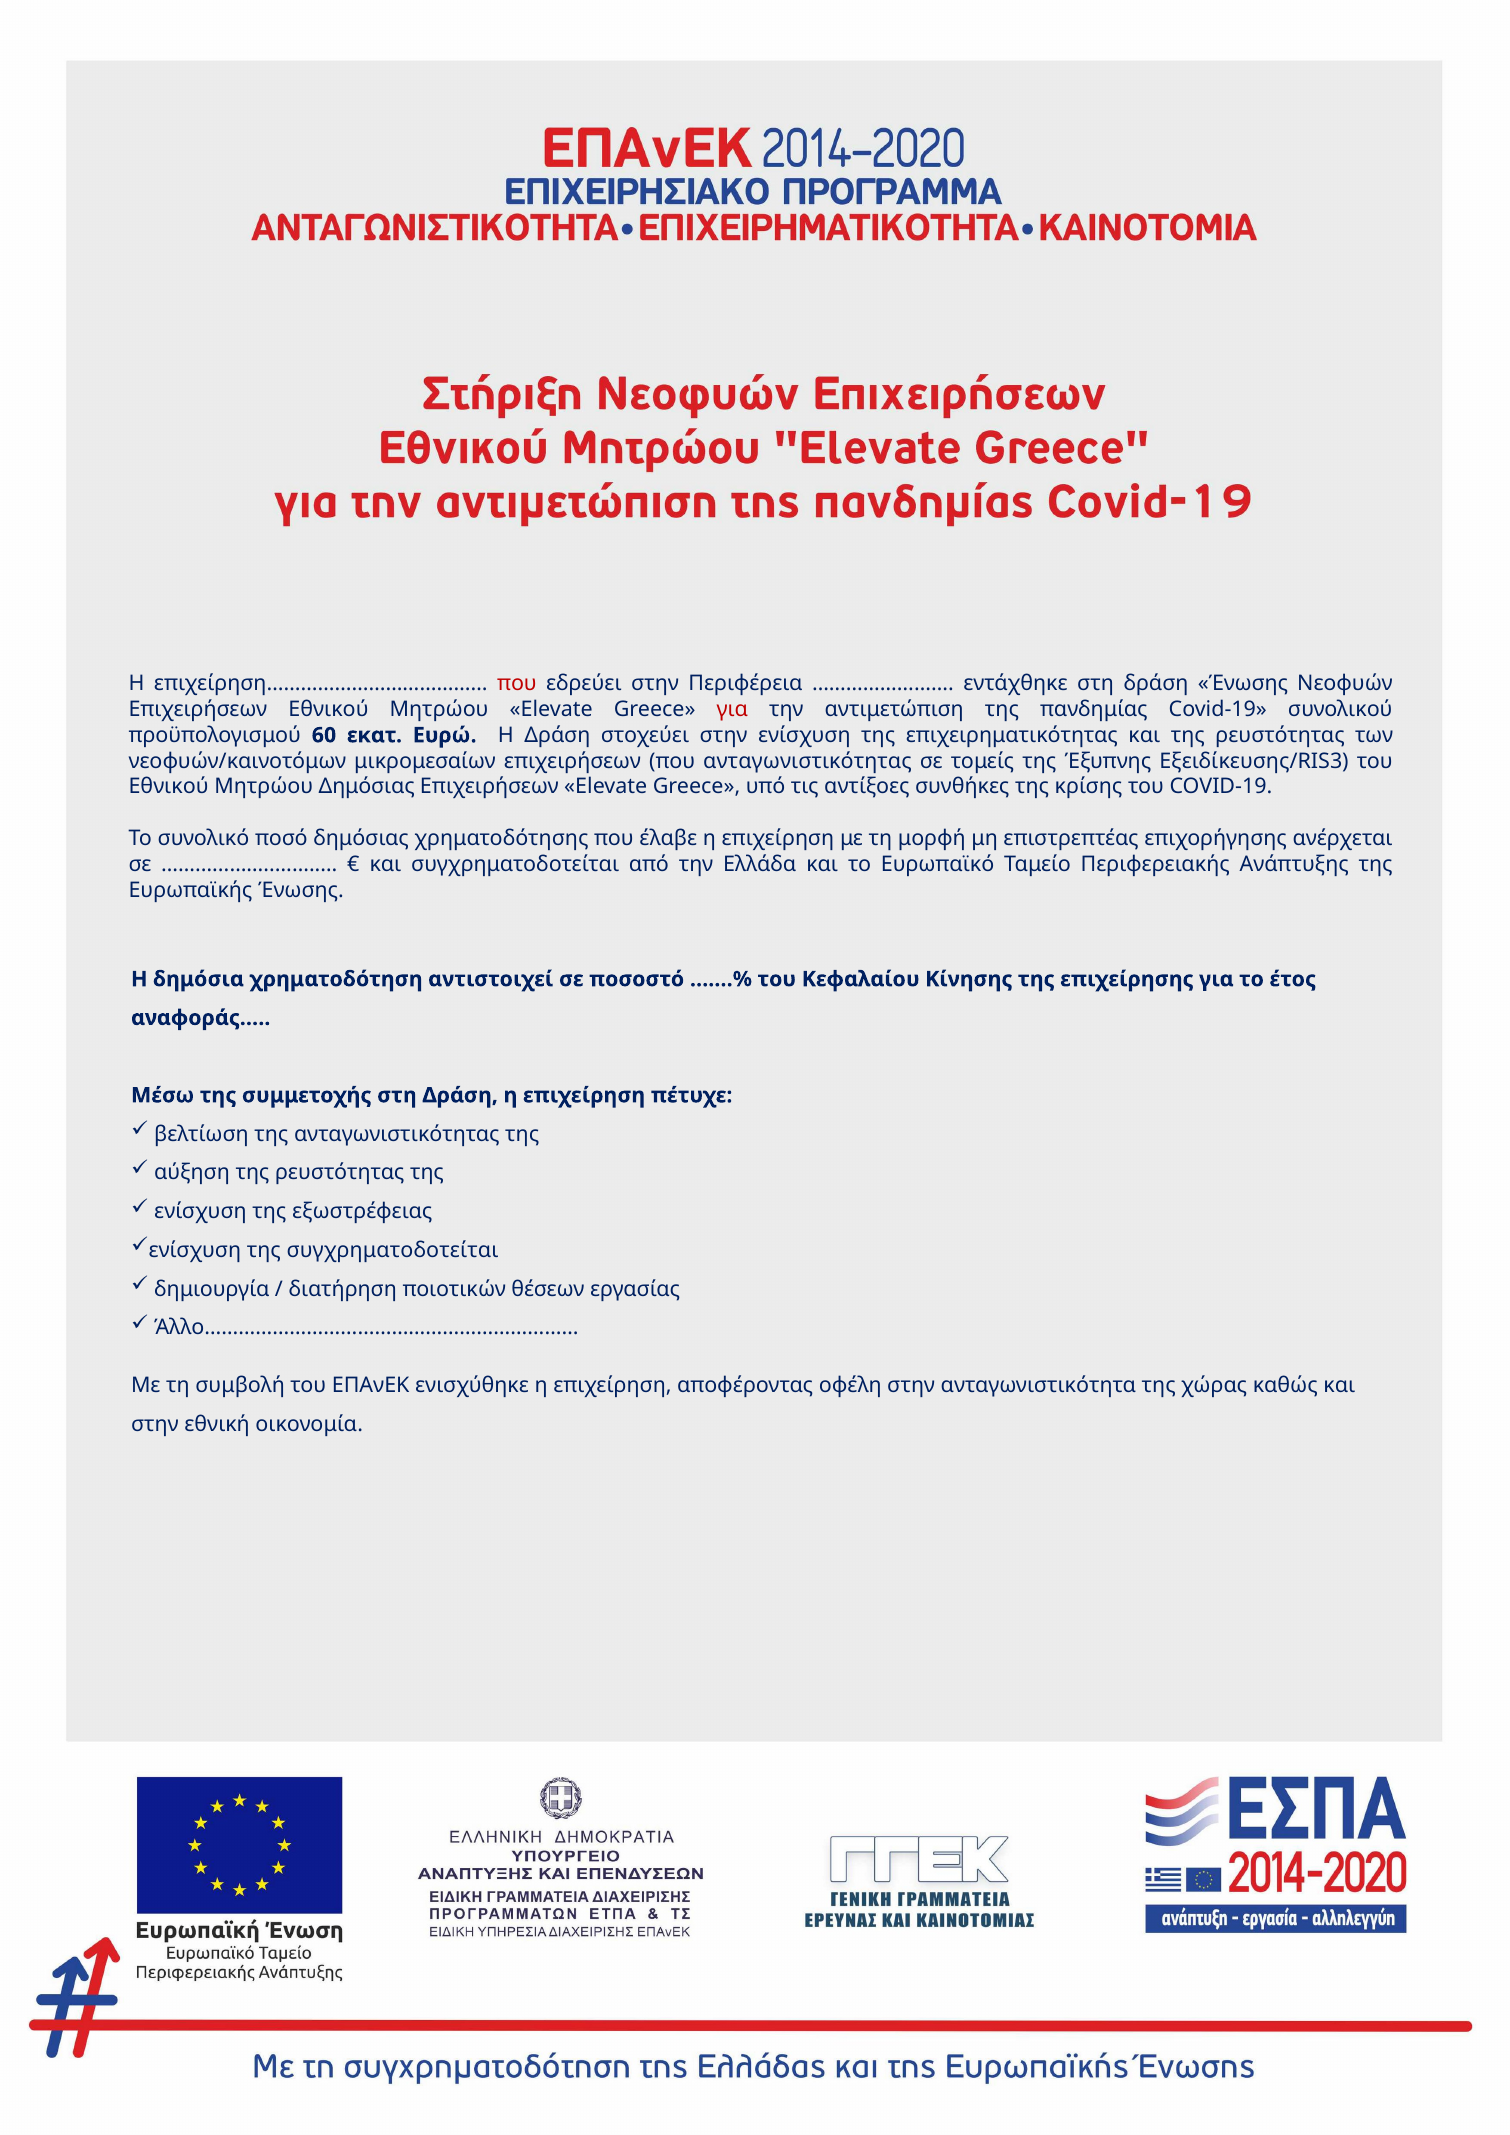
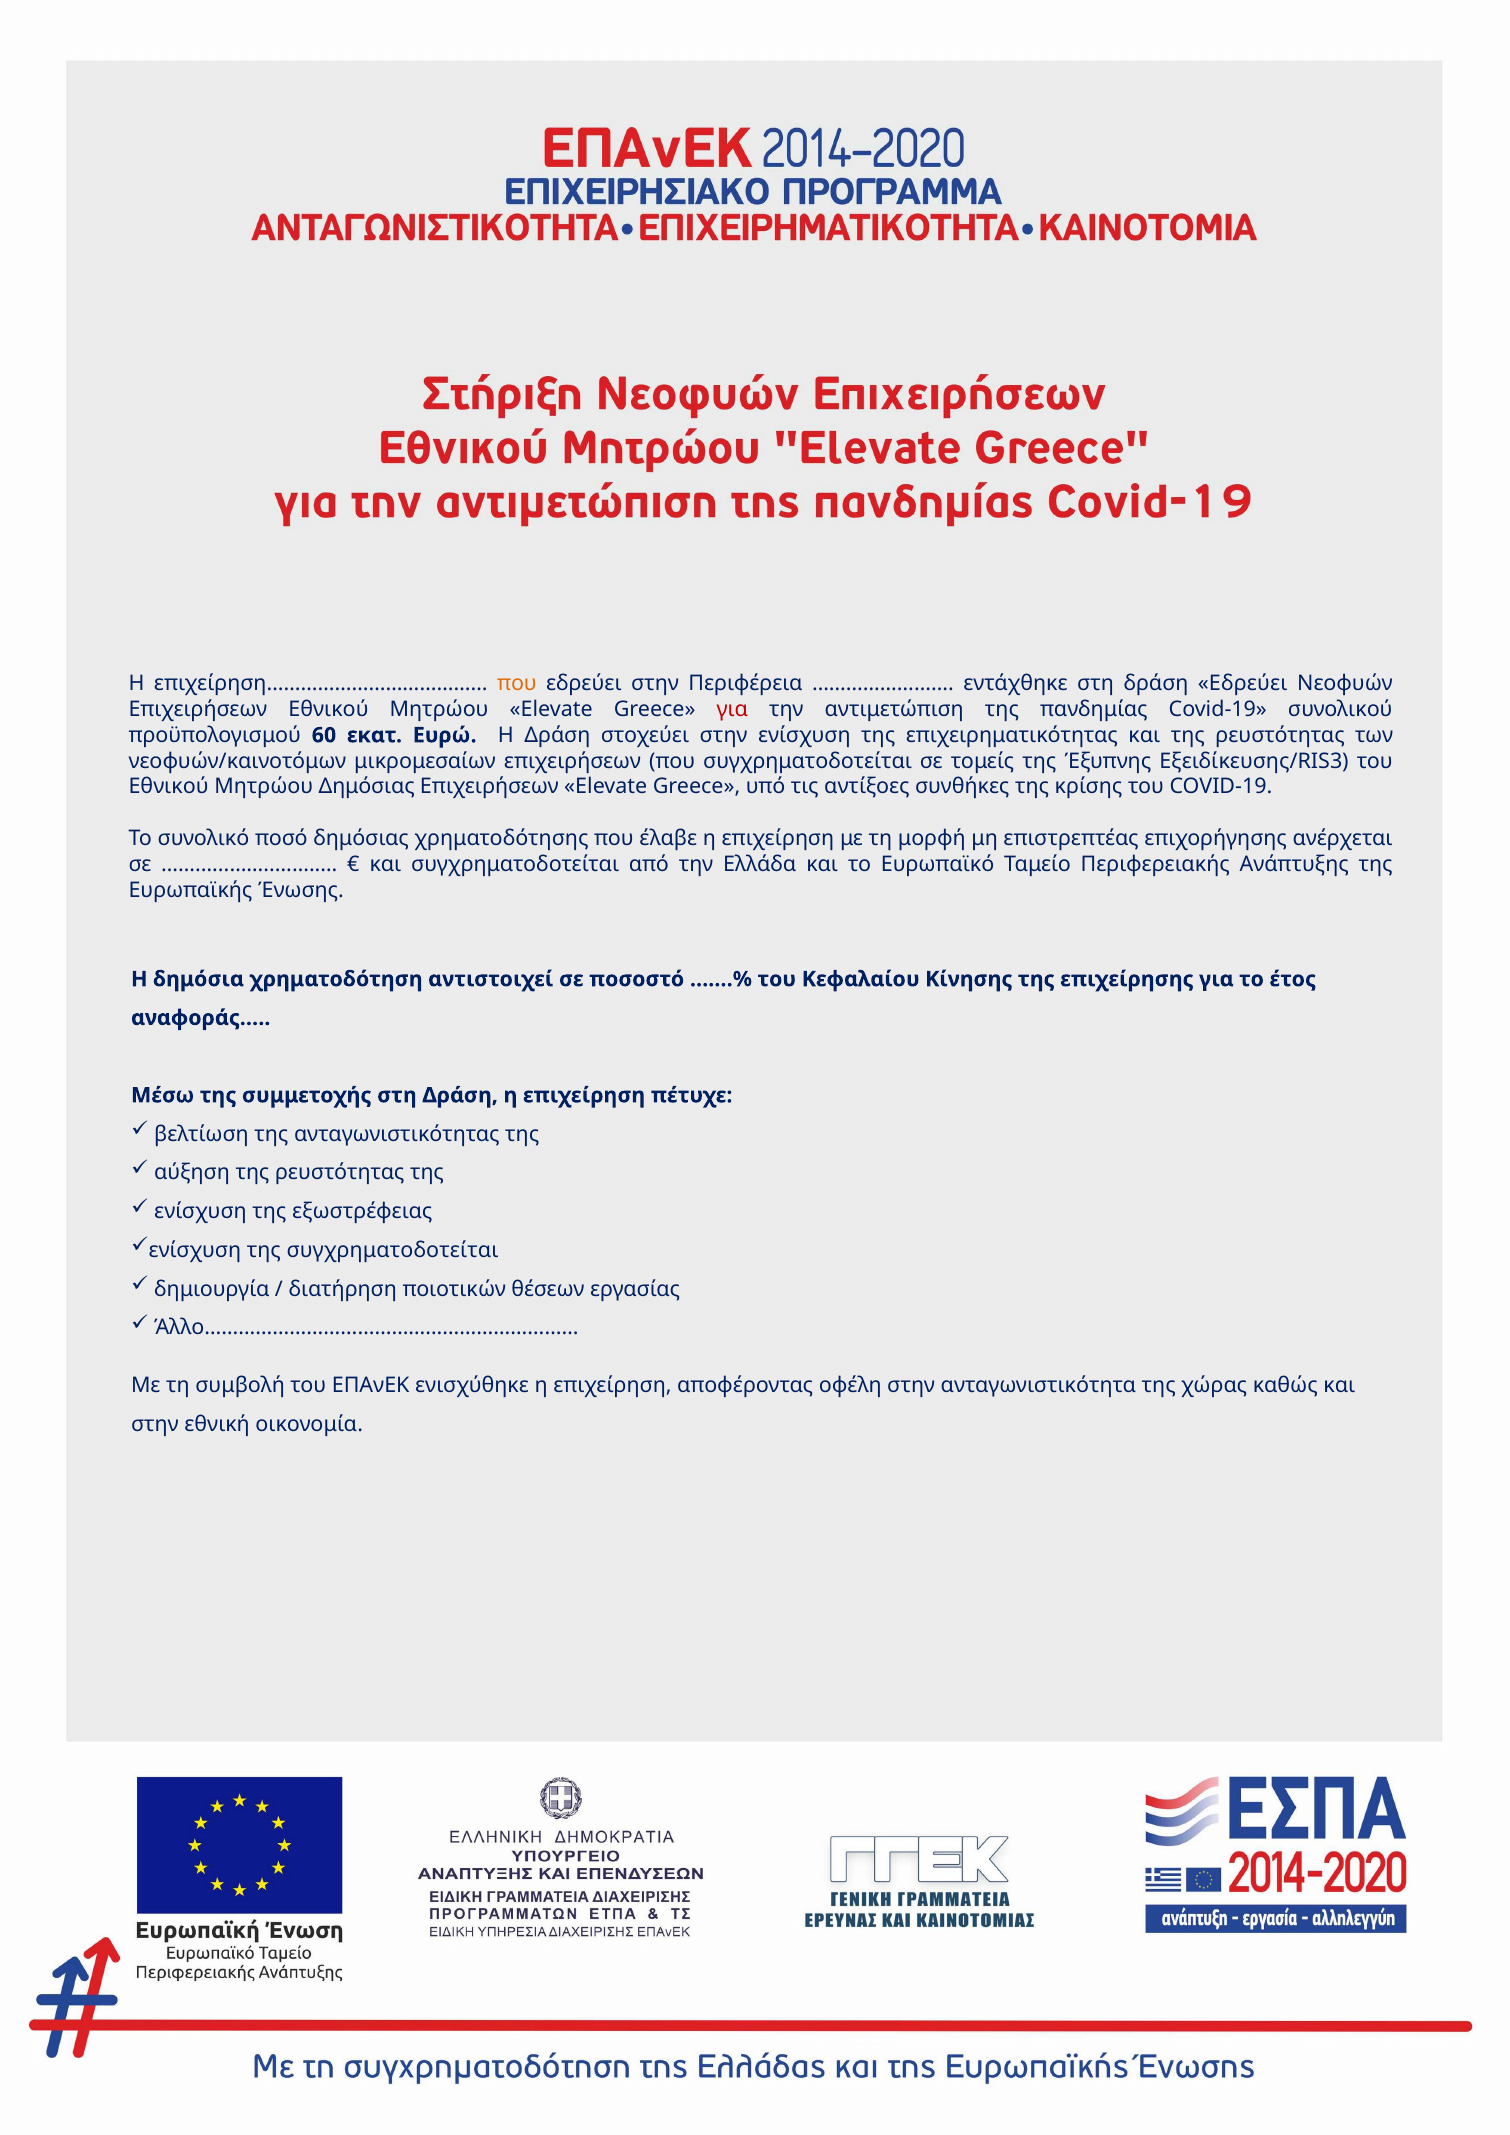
που colour: red -> orange (517, 684)
δράση Ένωσης: Ένωσης -> Εδρεύει (1243, 684)
που ανταγωνιστικότητας: ανταγωνιστικότητας -> συγχρηματοδοτείται (808, 761)
